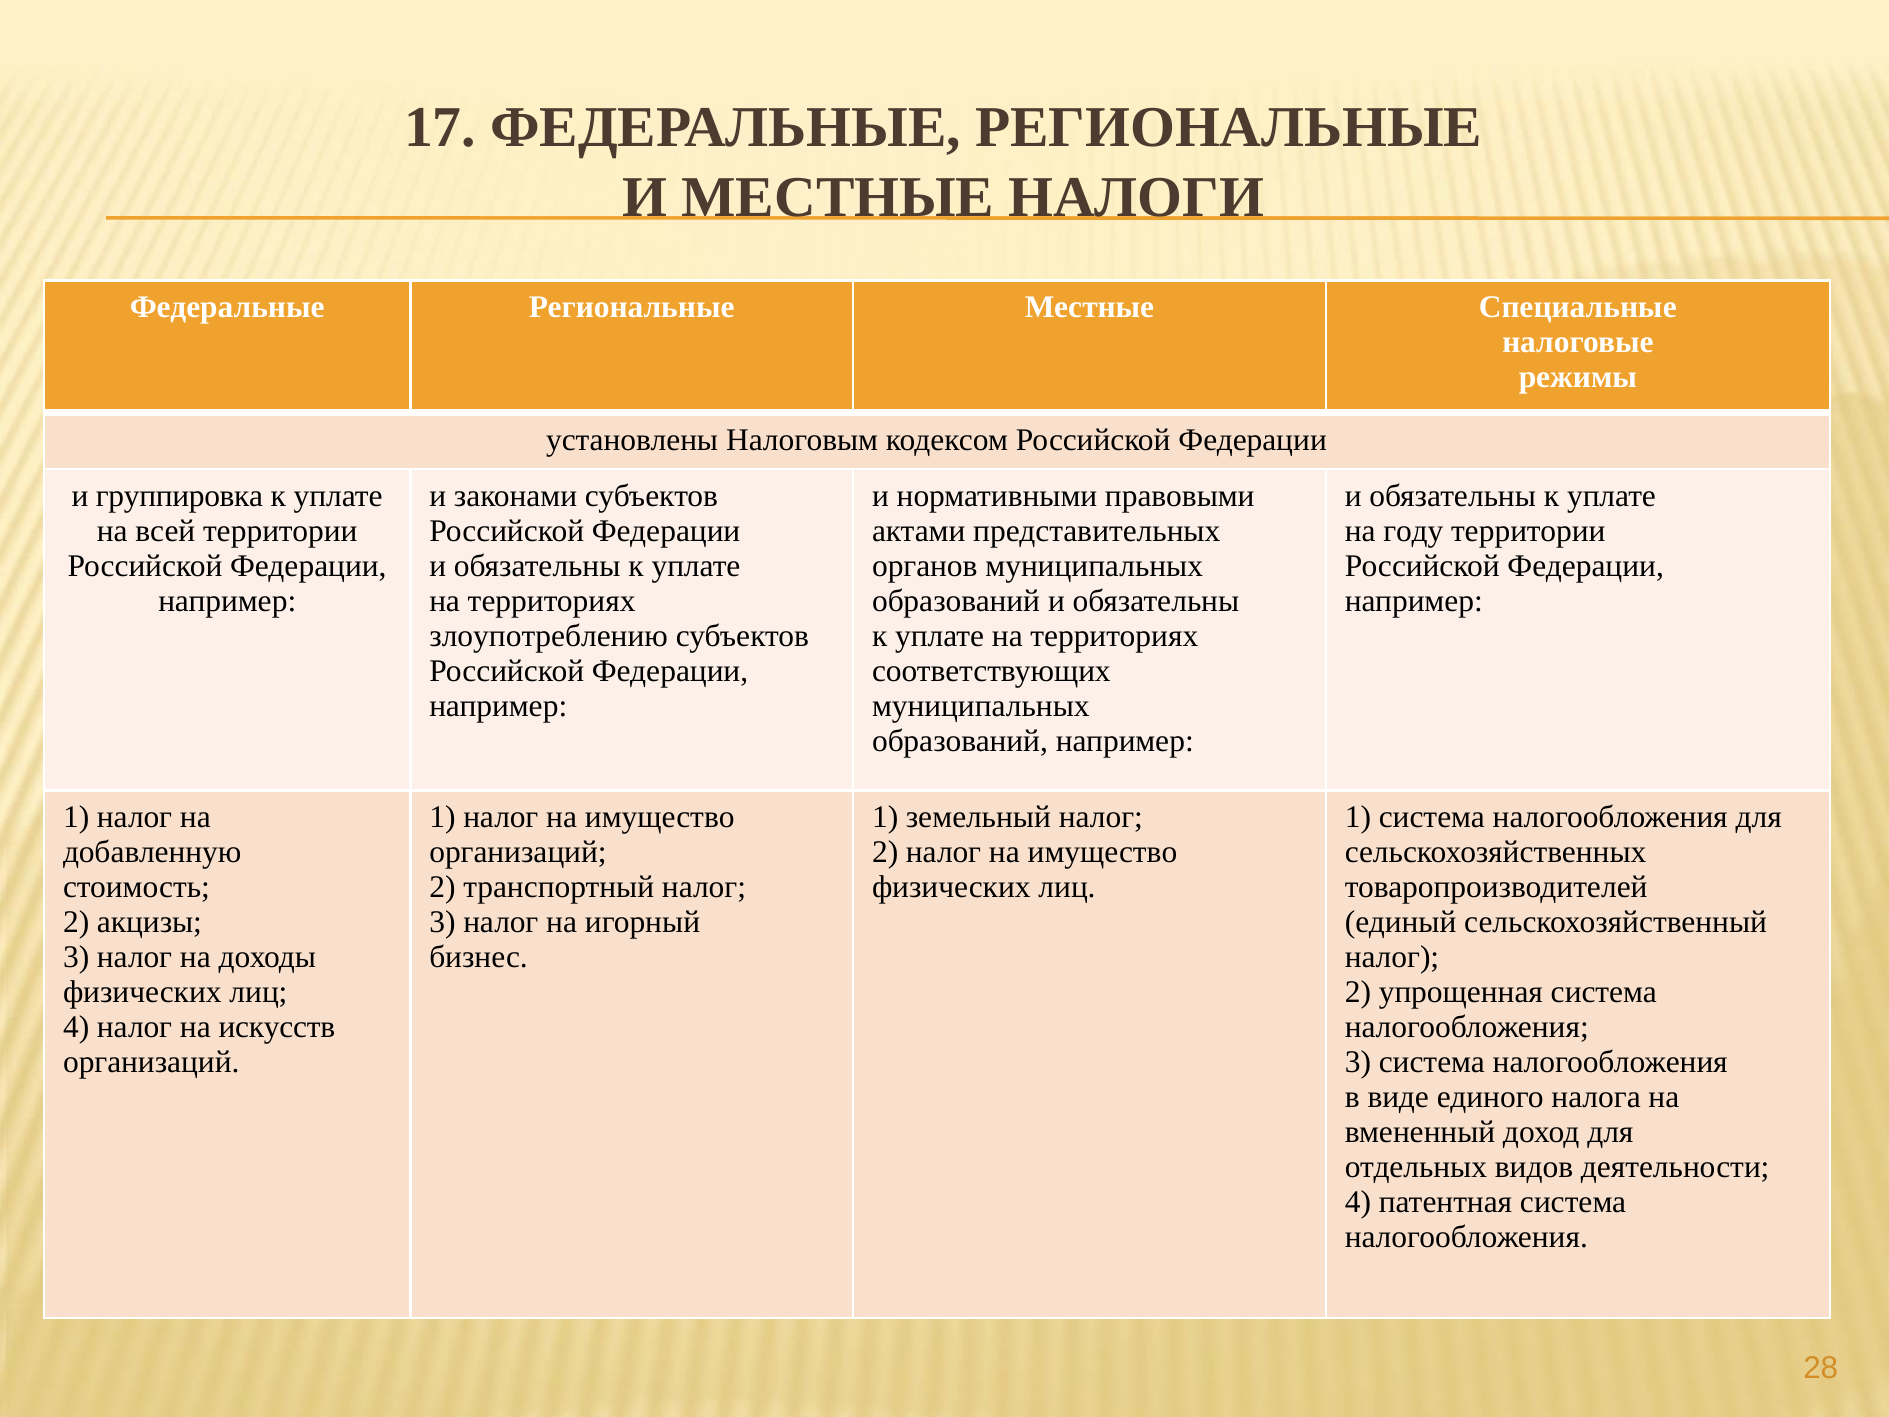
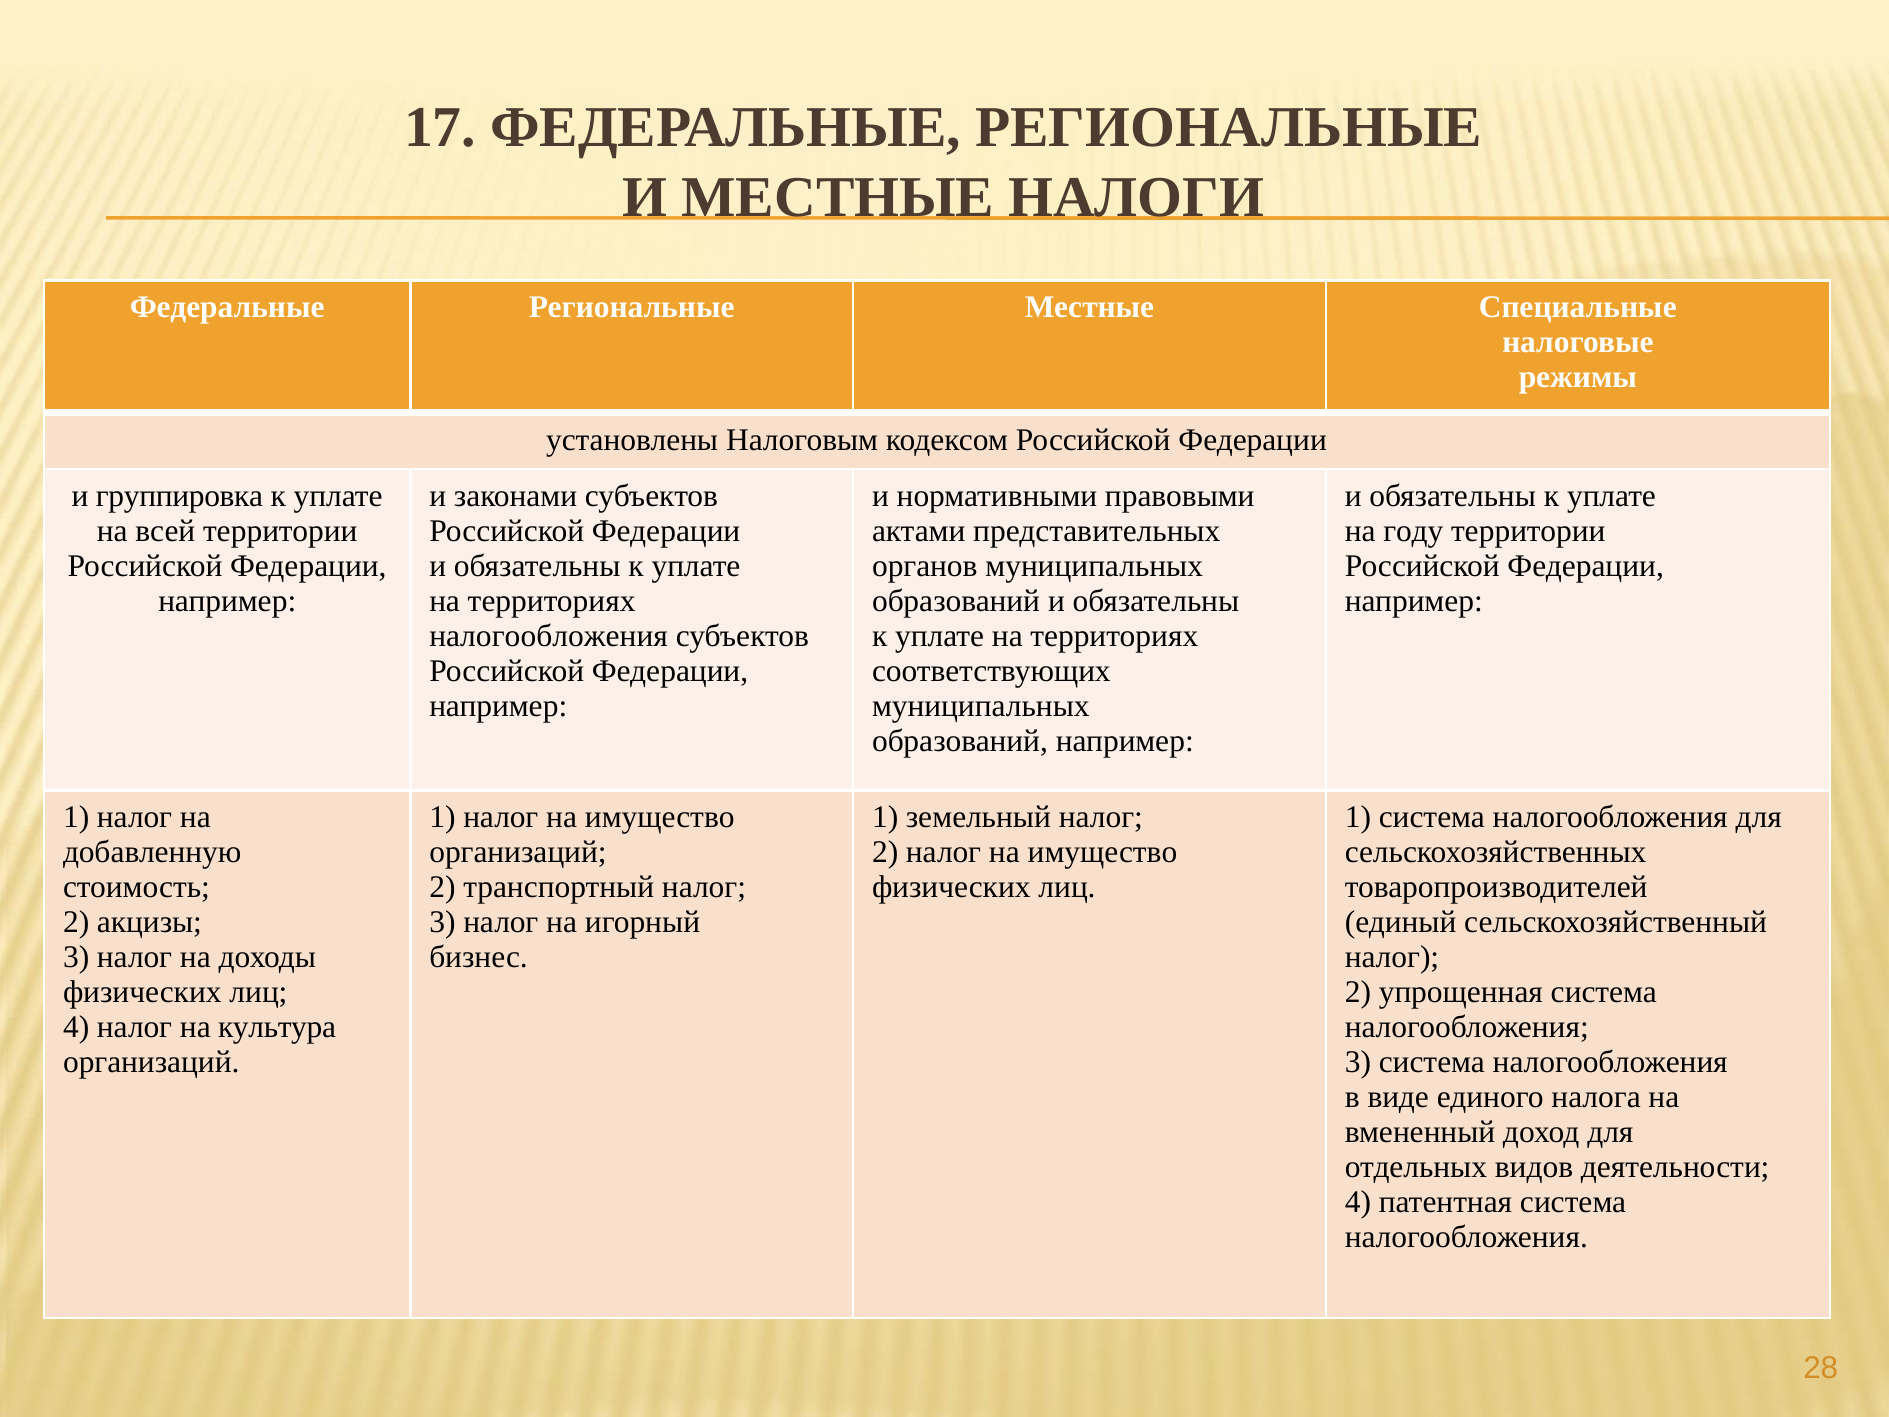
злоупотреблению: злоупотреблению -> налогообложения (549, 636)
искусств: искусств -> культура (277, 1027)
